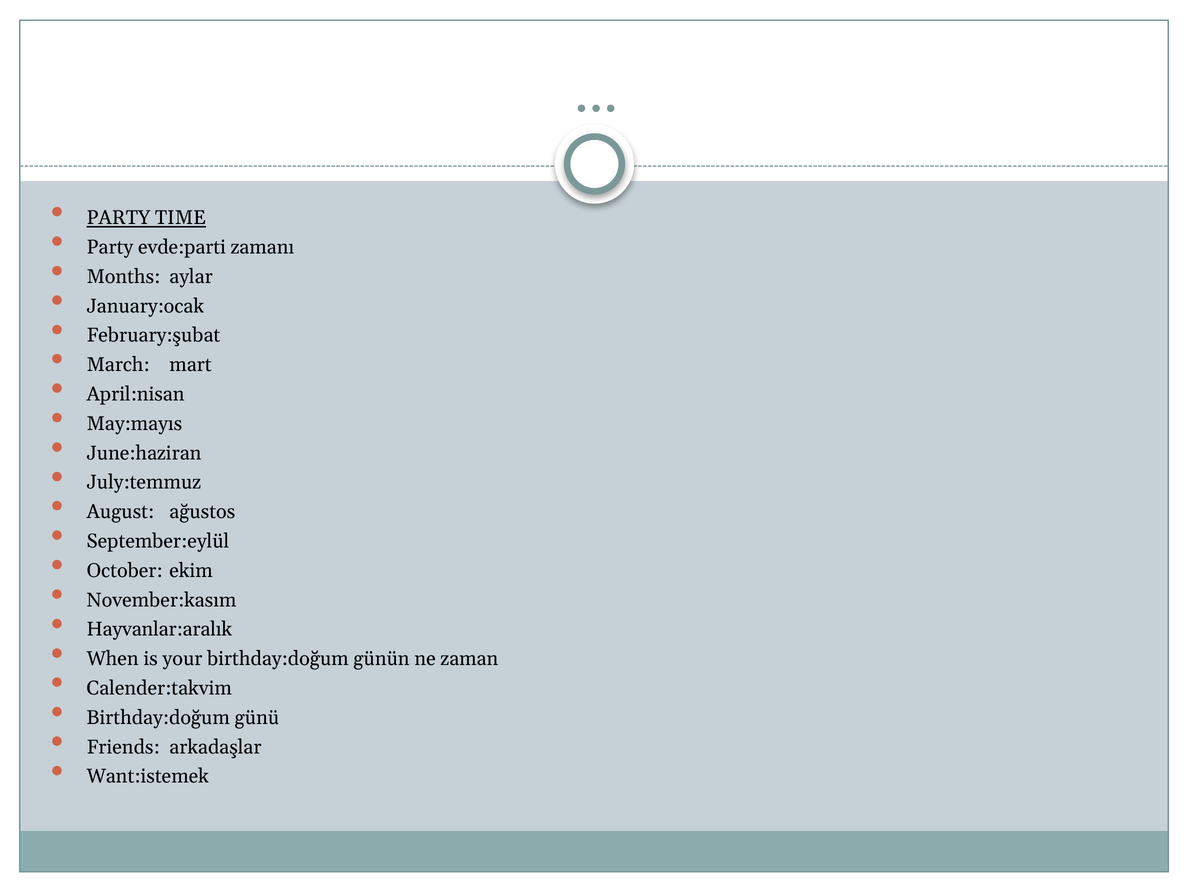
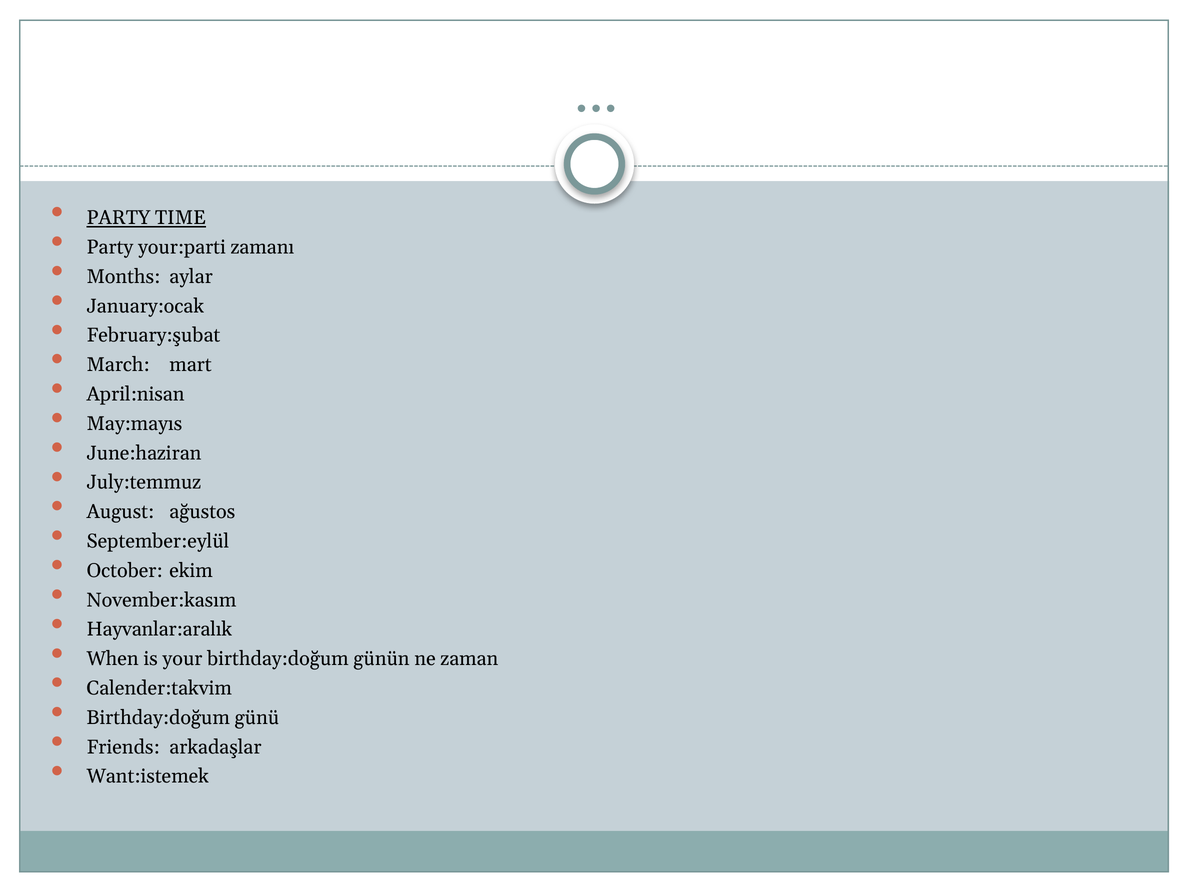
evde:parti: evde:parti -> your:parti (182, 247)
